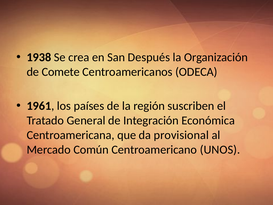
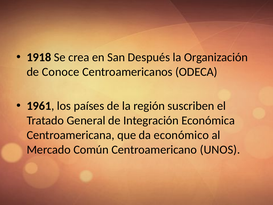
1938: 1938 -> 1918 (39, 57)
Comete: Comete -> Conoce (61, 72)
provisional: provisional -> económico (181, 135)
